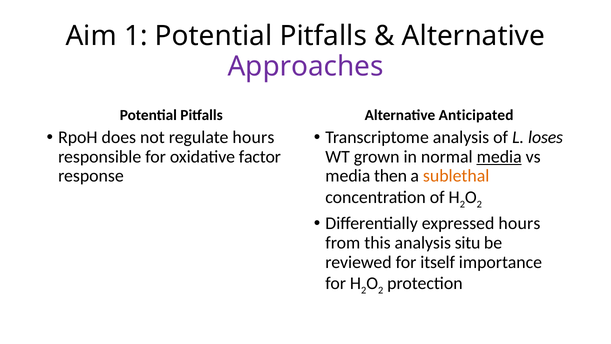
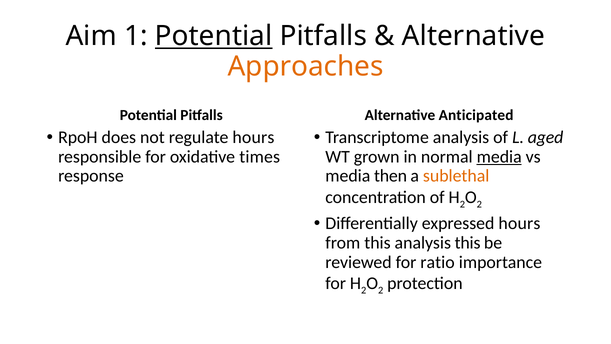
Potential underline: none -> present (214, 36)
Approaches colour: purple -> orange (306, 66)
loses: loses -> aged (546, 137)
factor: factor -> times (260, 157)
analysis situ: situ -> this (468, 243)
itself: itself -> ratio (438, 262)
